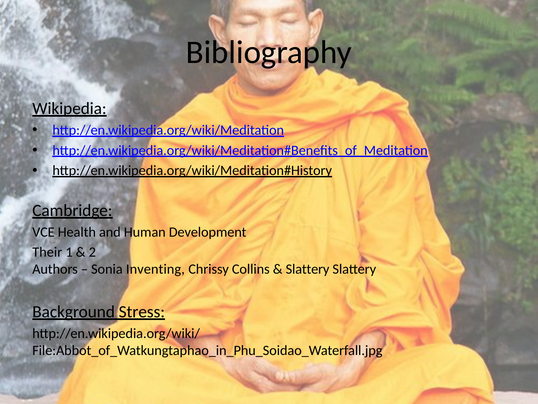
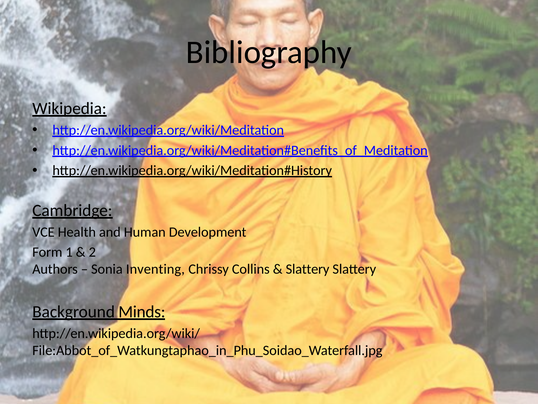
Their: Their -> Form (47, 252)
Stress: Stress -> Minds (142, 311)
